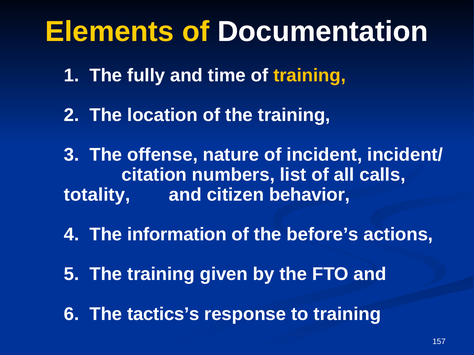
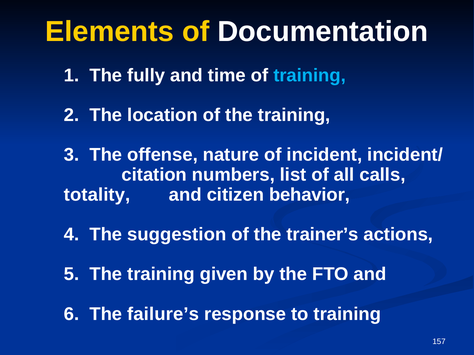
training colour: yellow -> light blue (310, 75)
information: information -> suggestion (177, 235)
before’s: before’s -> trainer’s (323, 235)
tactics’s: tactics’s -> failure’s (163, 314)
